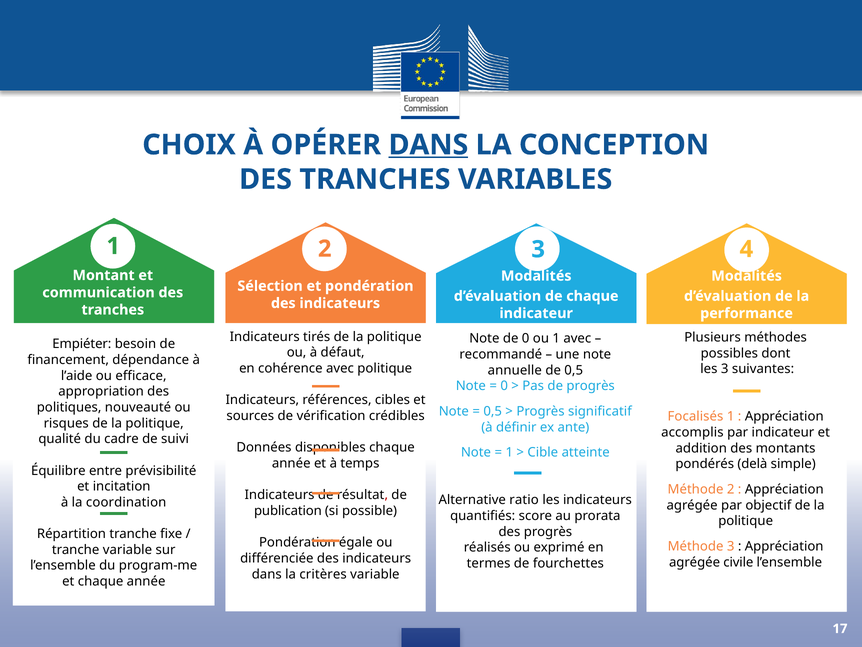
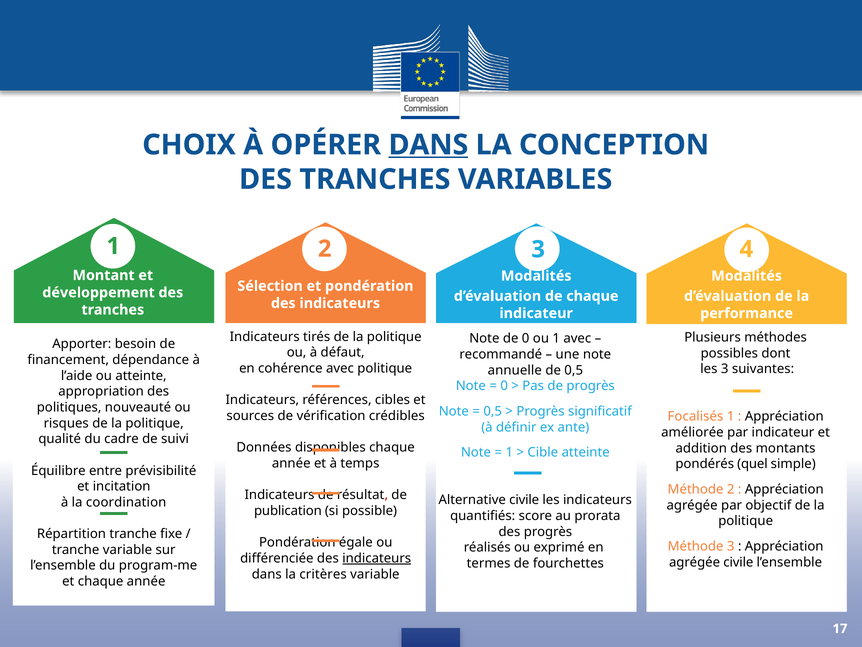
communication: communication -> développement (99, 292)
Empiéter: Empiéter -> Apporter (82, 344)
ou efficace: efficace -> atteinte (141, 375)
accomplis: accomplis -> améliorée (692, 432)
delà: delà -> quel (752, 464)
Alternative ratio: ratio -> civile (524, 500)
indicateurs underline: none -> present (377, 558)
